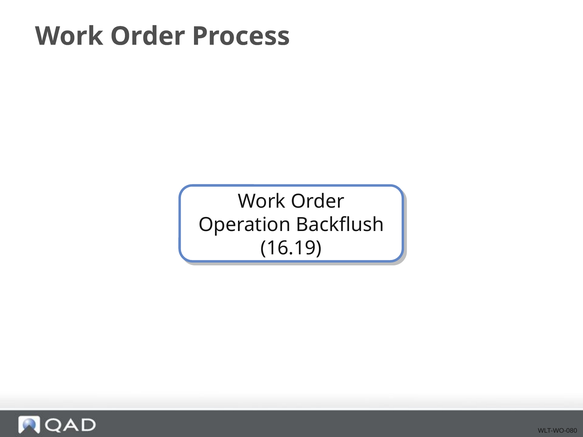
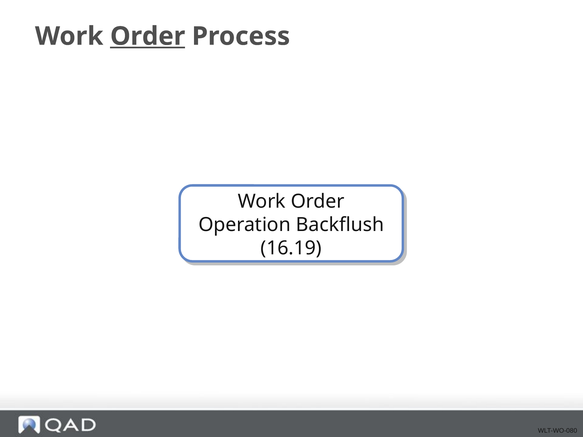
Order underline: none -> present (148, 36)
